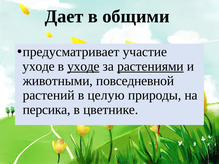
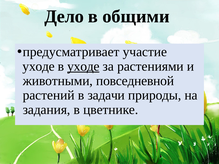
Дает: Дает -> Дело (64, 16)
растениями underline: present -> none (150, 66)
целую: целую -> задачи (106, 95)
персика: персика -> задания (47, 110)
